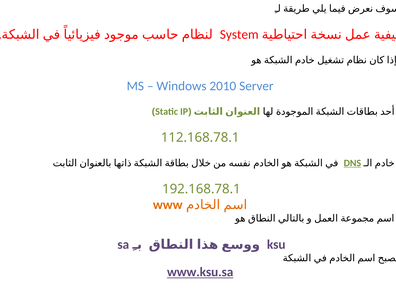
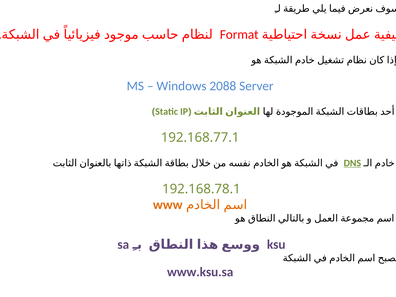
System: System -> Format (239, 35)
2010: 2010 -> 2088 (223, 86)
112.168.78.1: 112.168.78.1 -> 192.168.77.1 (200, 138)
www.ksu.sa underline: present -> none (200, 272)
